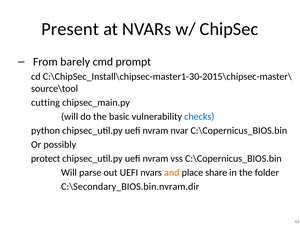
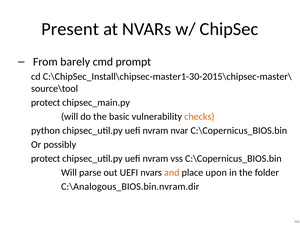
cutting: cutting -> protect (46, 103)
checks colour: blue -> orange (199, 117)
share: share -> upon (216, 173)
C:\Secondary_BIOS.bin.nvram.dir: C:\Secondary_BIOS.bin.nvram.dir -> C:\Analogous_BIOS.bin.nvram.dir (130, 187)
